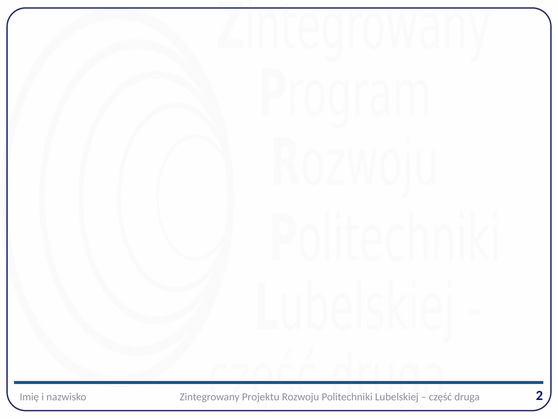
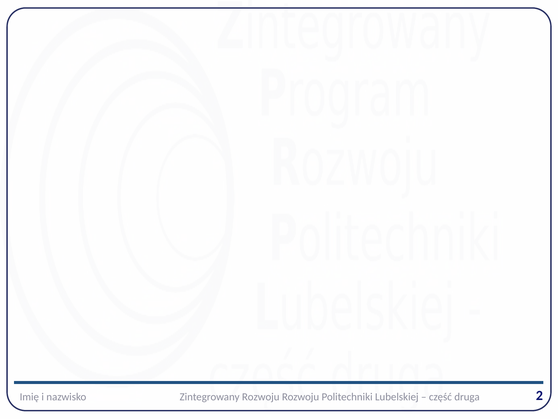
Zintegrowany Projektu: Projektu -> Rozwoju (261, 397)
